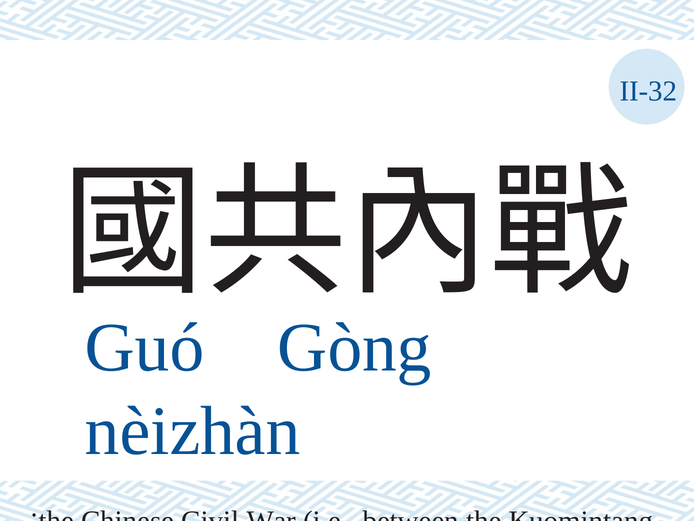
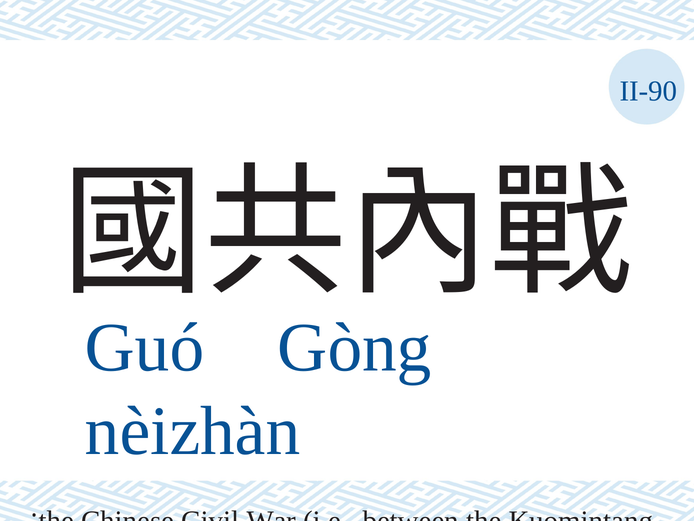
II-32: II-32 -> II-90 (648, 91)
